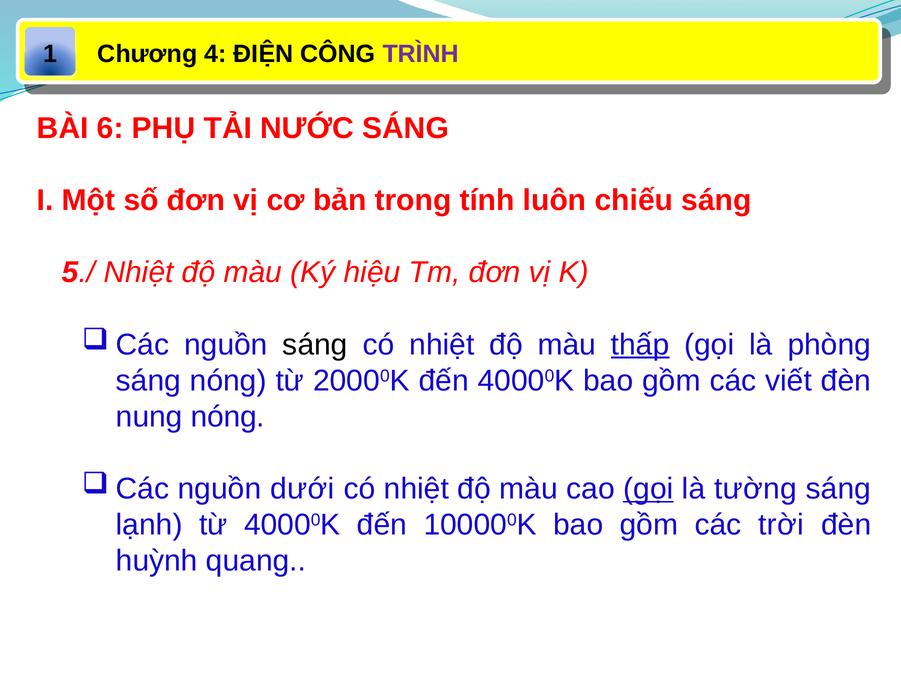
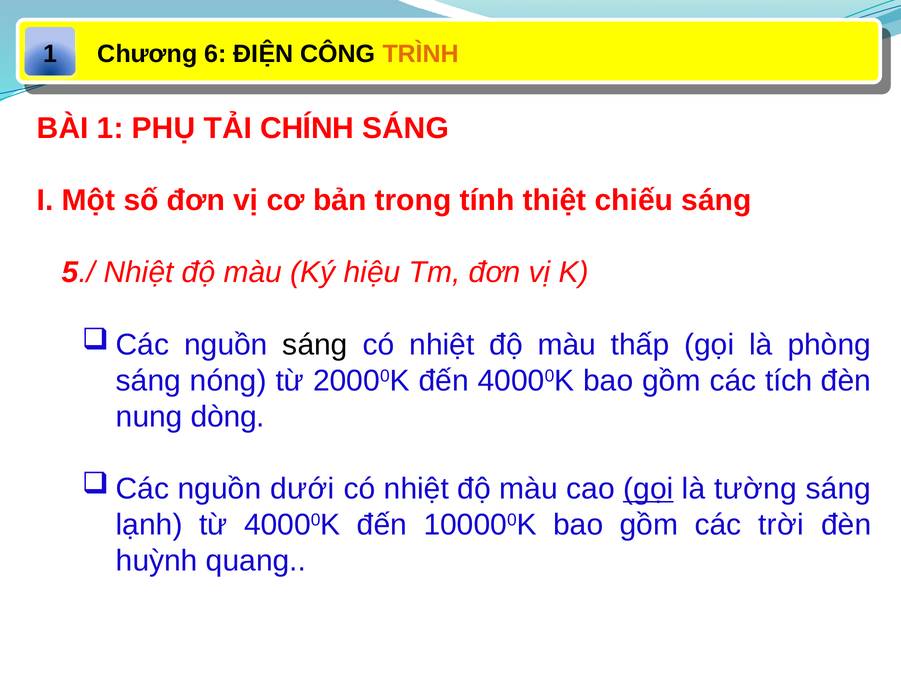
4: 4 -> 6 (215, 54)
TRÌNH colour: purple -> orange (421, 54)
BÀI 6: 6 -> 1 (110, 128)
NƯỚC: NƯỚC -> CHÍNH (307, 128)
luôn: luôn -> thiệt (555, 200)
thấp underline: present -> none (640, 344)
viết: viết -> tích (789, 381)
nung nóng: nóng -> dòng (228, 417)
